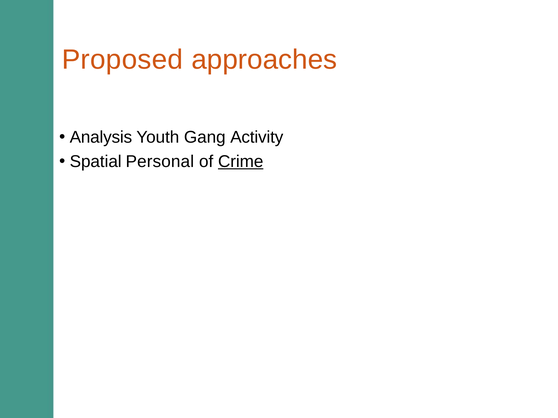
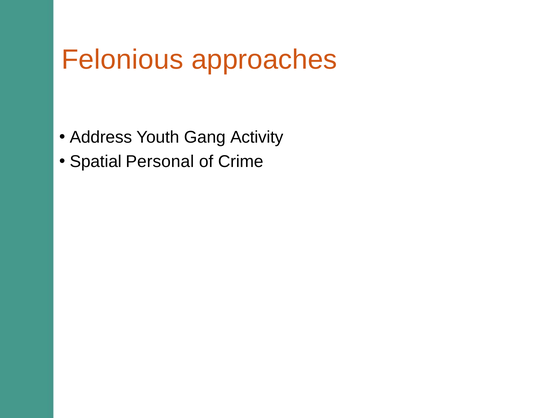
Proposed: Proposed -> Felonious (122, 60)
Analysis: Analysis -> Address (101, 137)
Crime underline: present -> none (241, 162)
